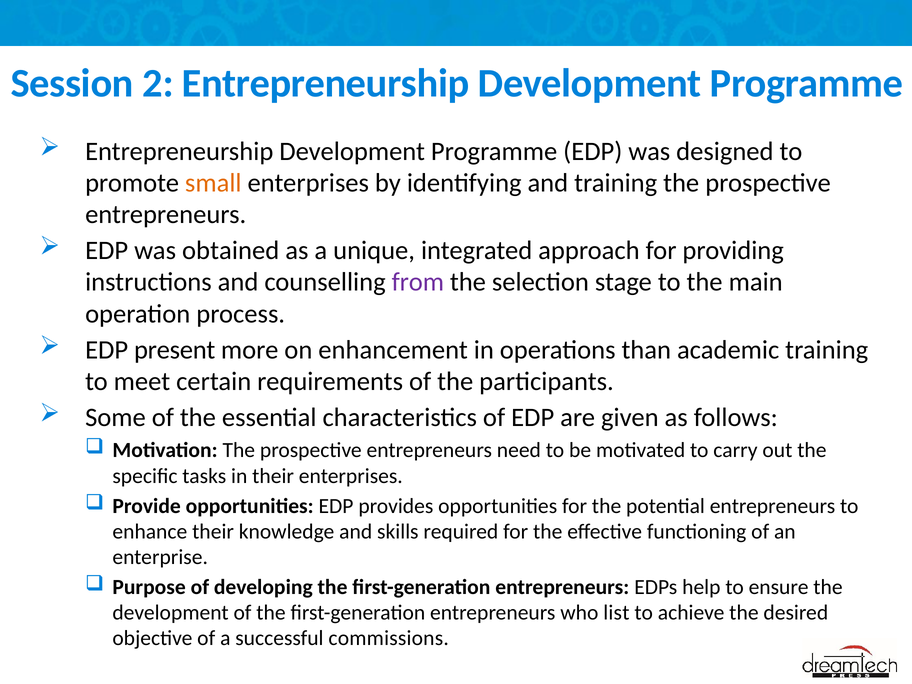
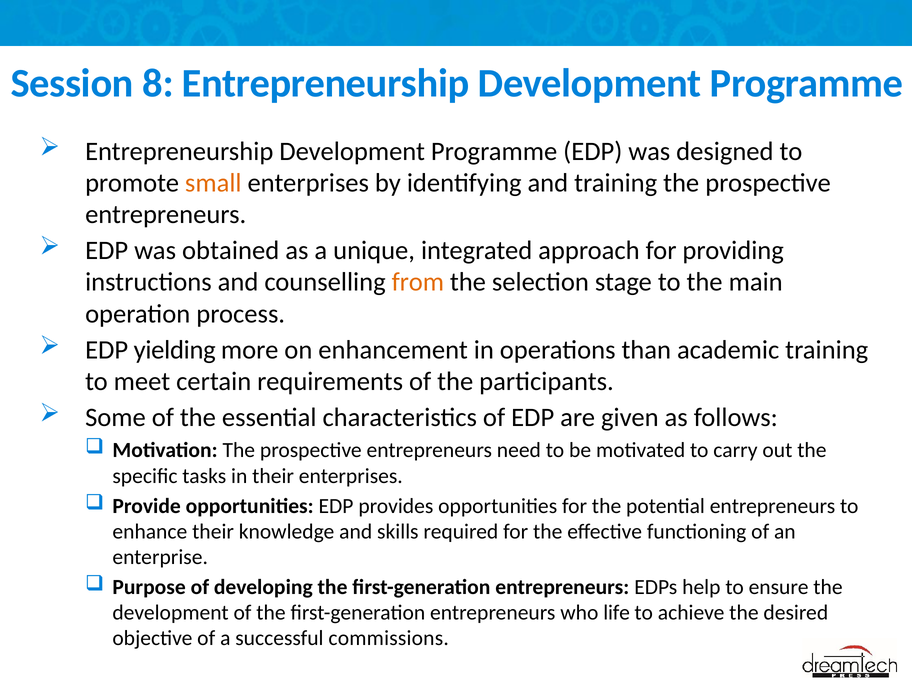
2: 2 -> 8 (158, 84)
from colour: purple -> orange (418, 282)
present: present -> yielding (175, 350)
list: list -> life (617, 613)
